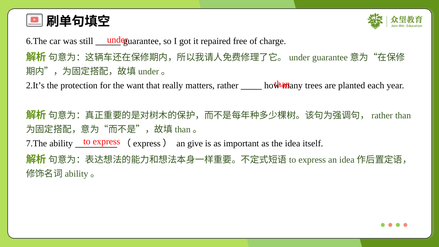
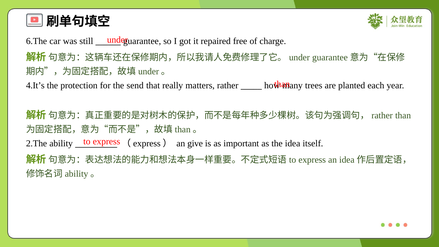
2.It’s: 2.It’s -> 4.It’s (35, 85)
want: want -> send (135, 85)
7.The: 7.The -> 2.The (37, 143)
